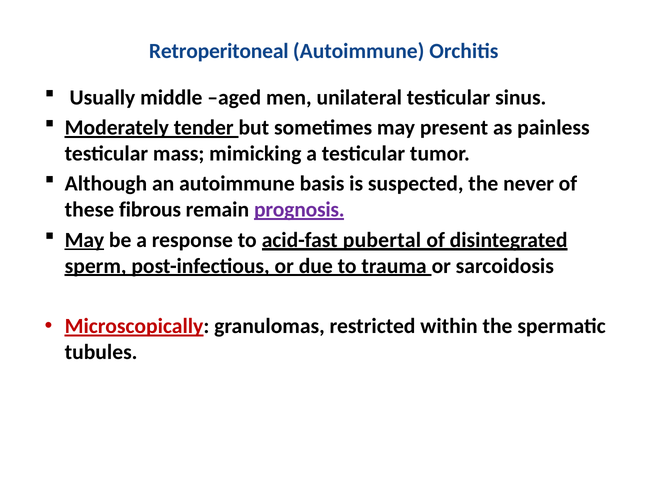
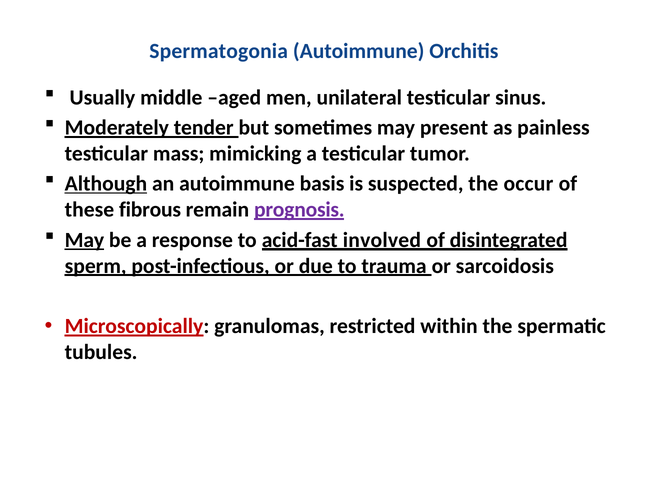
Retroperitoneal: Retroperitoneal -> Spermatogonia (219, 51)
Although underline: none -> present (106, 184)
never: never -> occur (528, 184)
pubertal: pubertal -> involved (382, 240)
